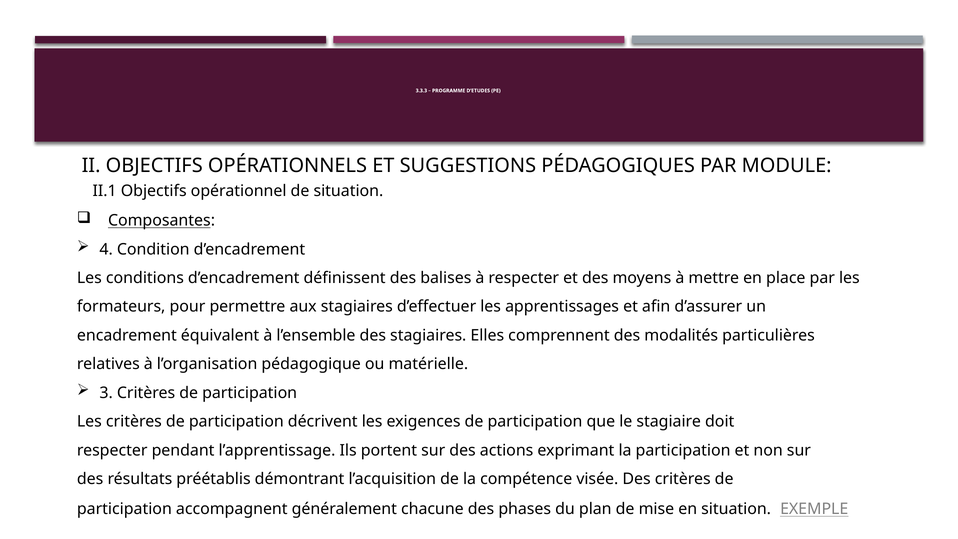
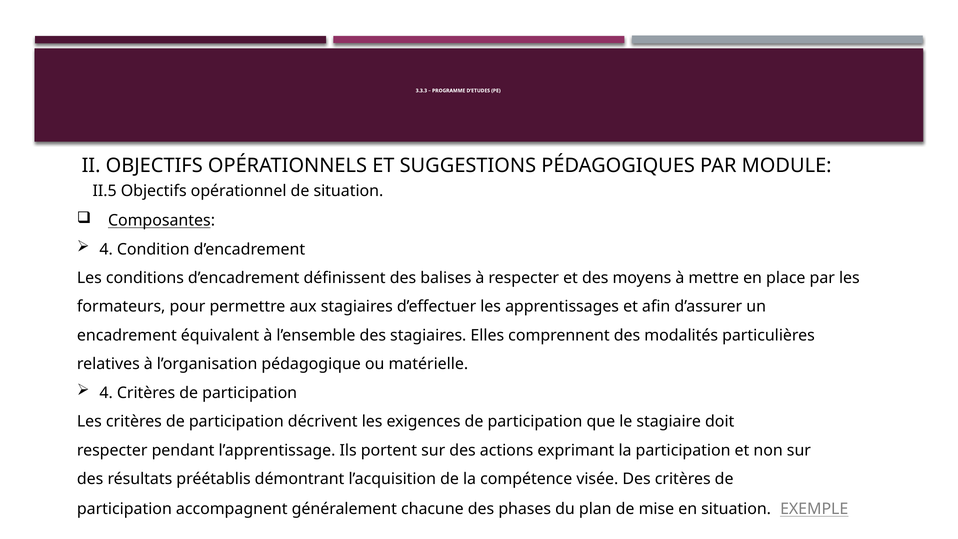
II.1: II.1 -> II.5 (105, 191)
3: 3 -> 4 (106, 393)
